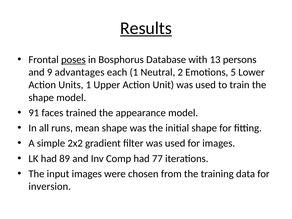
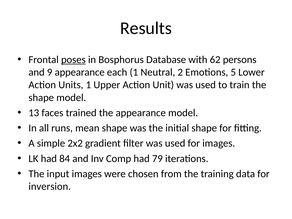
Results underline: present -> none (146, 28)
13: 13 -> 62 (215, 60)
9 advantages: advantages -> appearance (80, 72)
91: 91 -> 13 (34, 113)
89: 89 -> 84 (65, 159)
77: 77 -> 79 (157, 159)
